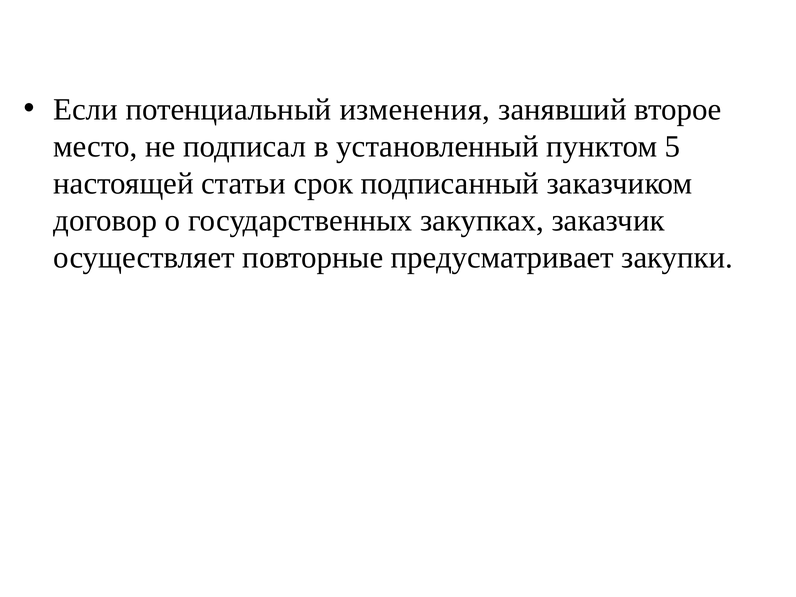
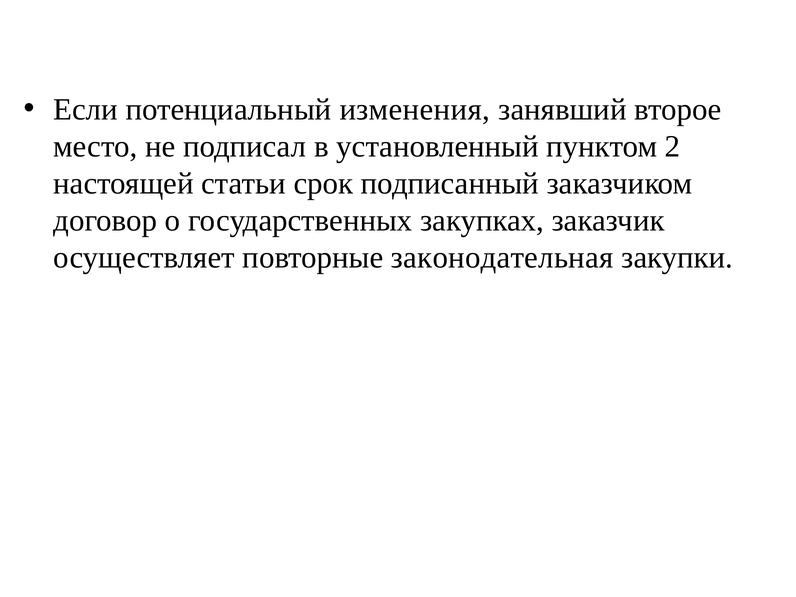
5: 5 -> 2 (673, 147)
предусматривает: предусматривает -> законодательная (502, 258)
